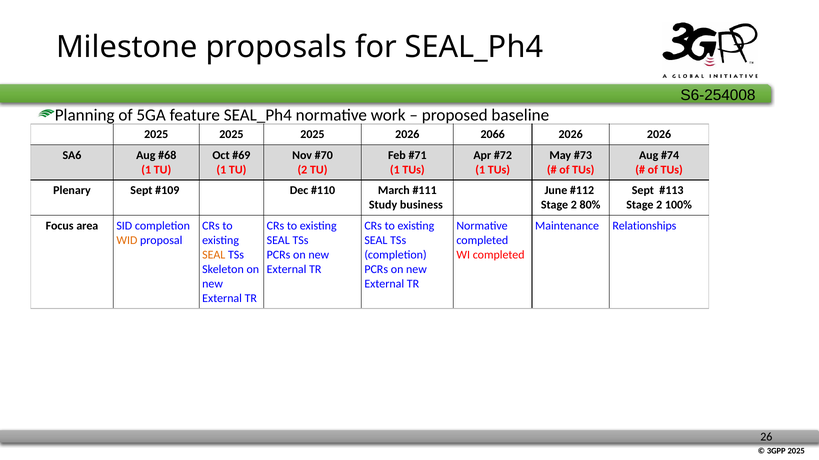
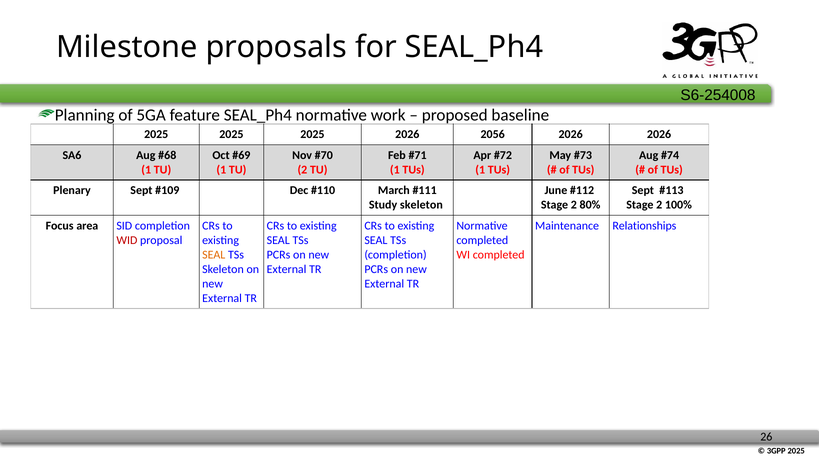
2066: 2066 -> 2056 (493, 135)
Study business: business -> skeleton (421, 205)
WID colour: orange -> red (127, 241)
